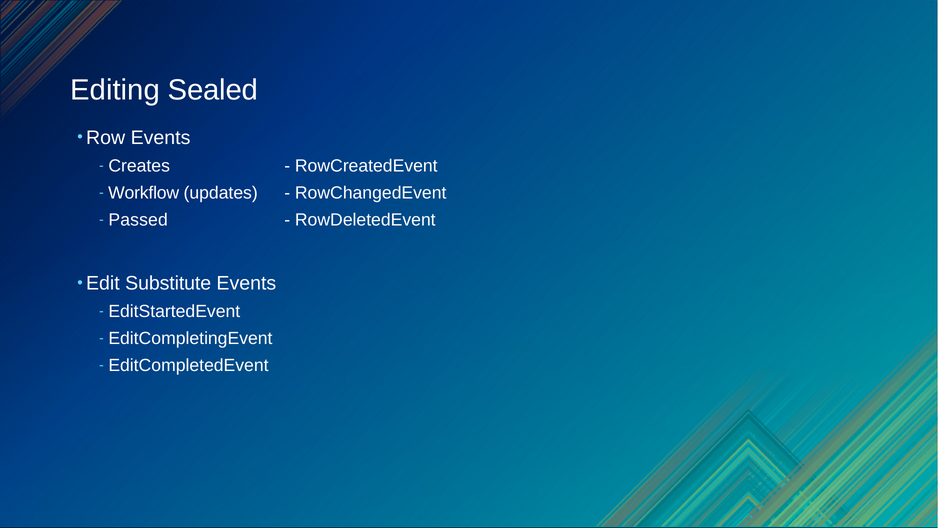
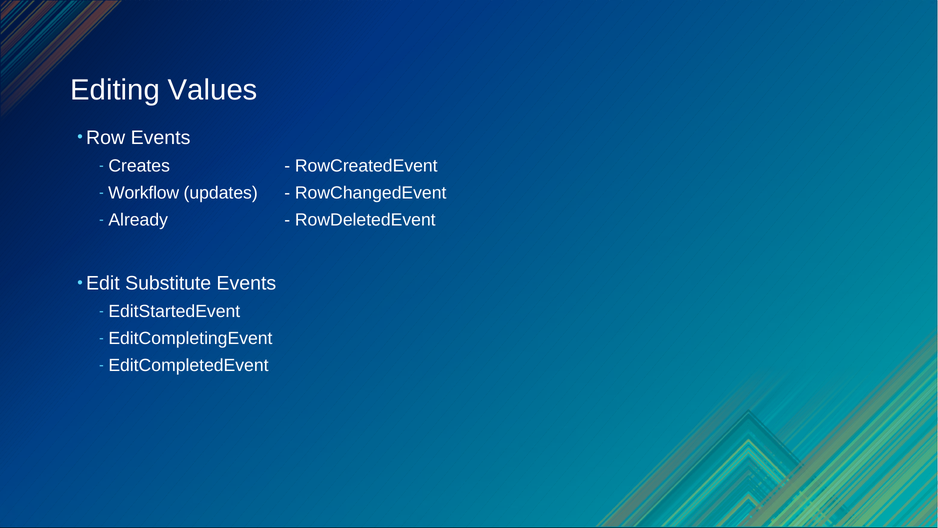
Sealed: Sealed -> Values (213, 90)
Passed: Passed -> Already (138, 220)
